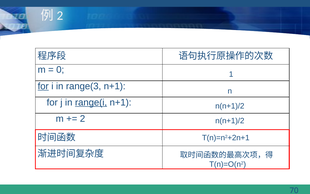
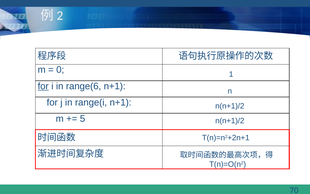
range(3: range(3 -> range(6 (84, 86)
range(i underline: present -> none (91, 102)
2: 2 -> 5 (83, 119)
